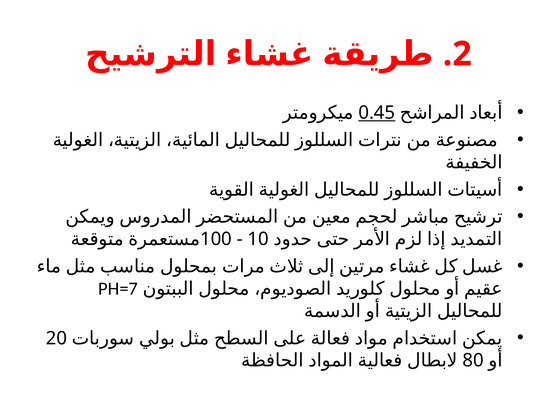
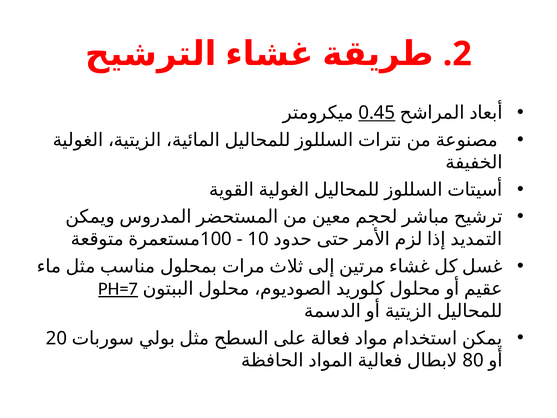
PH=7 underline: none -> present (118, 288)
